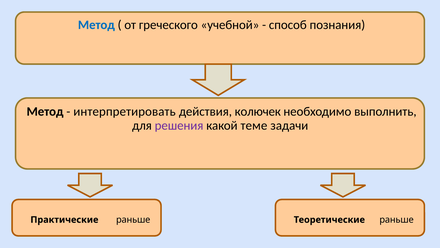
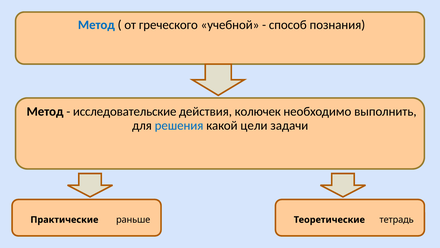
интерпретировать: интерпретировать -> исследовательские (125, 111)
решения colour: purple -> blue (179, 125)
теме: теме -> цели (254, 125)
Теоретические раньше: раньше -> тетрадь (397, 219)
